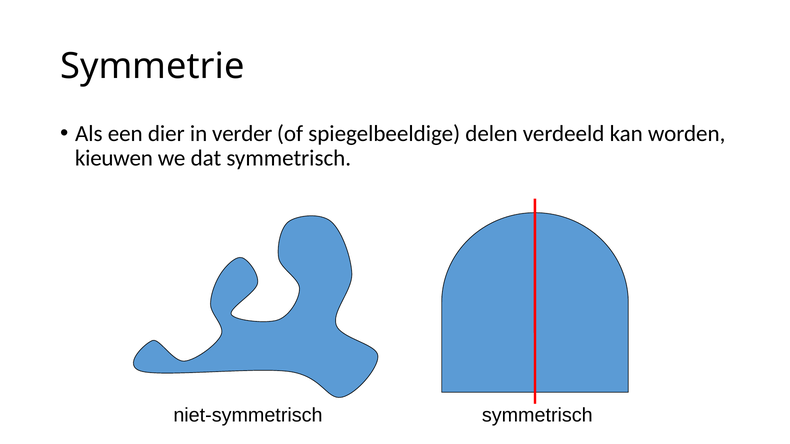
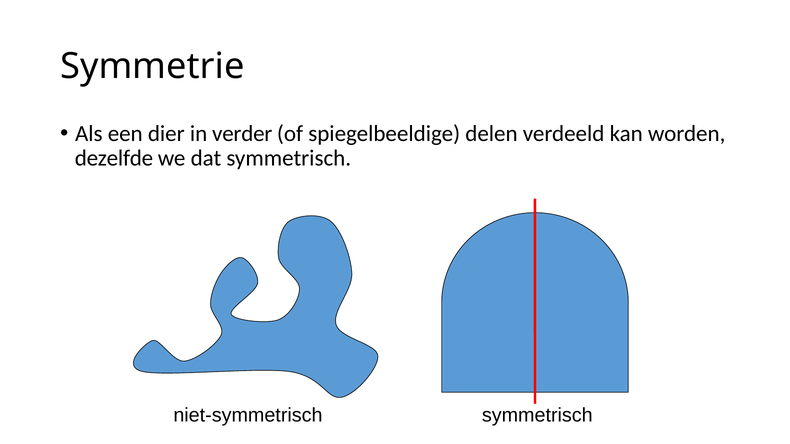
kieuwen: kieuwen -> dezelfde (114, 158)
